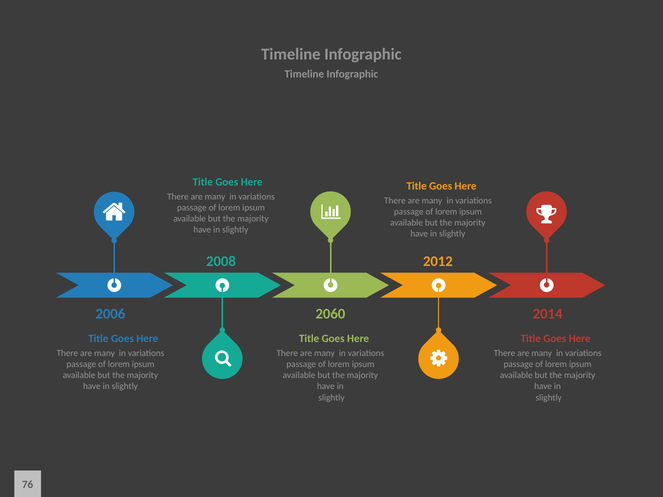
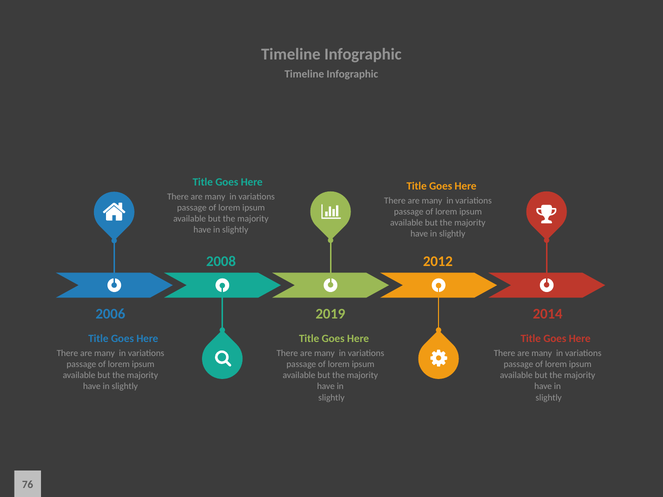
2060: 2060 -> 2019 (330, 314)
